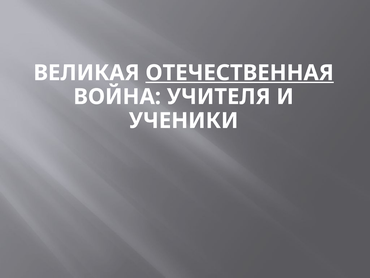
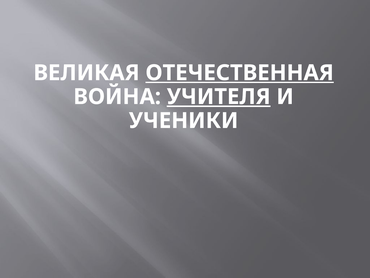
УЧИТЕЛЯ underline: none -> present (219, 97)
